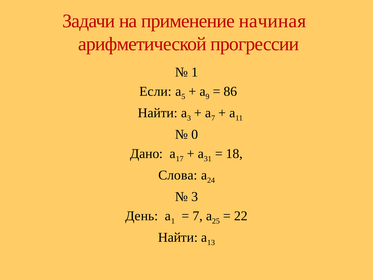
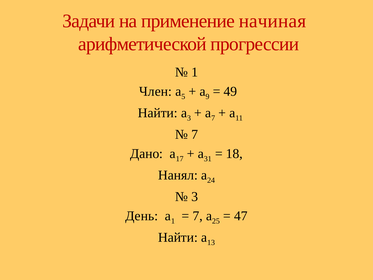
Если: Если -> Член (156, 91)
86: 86 -> 49 (230, 91)
0: 0 -> 7 (195, 134)
Слова: Слова -> Нанял (178, 175)
22: 22 -> 47 (241, 216)
